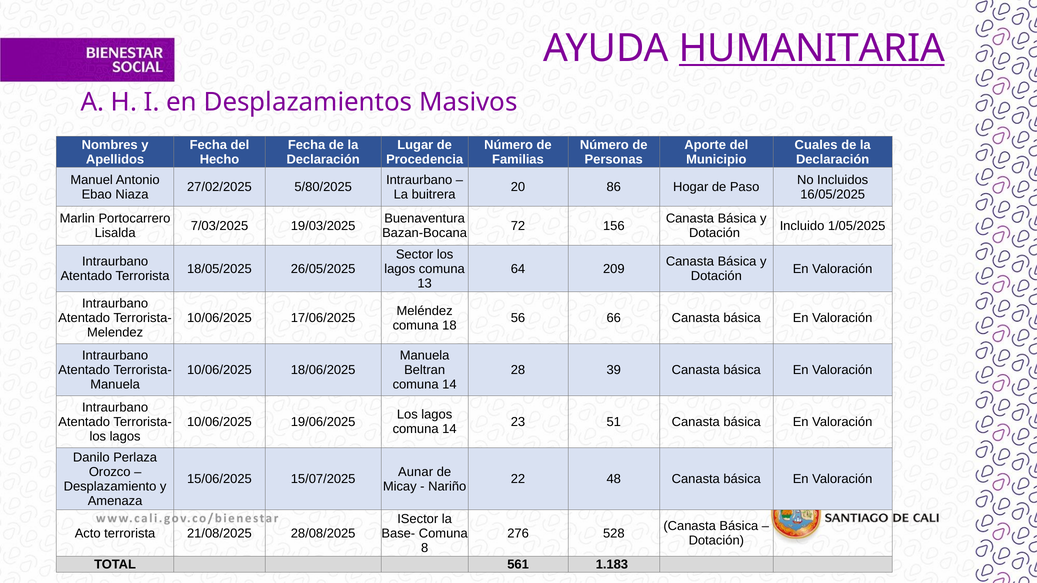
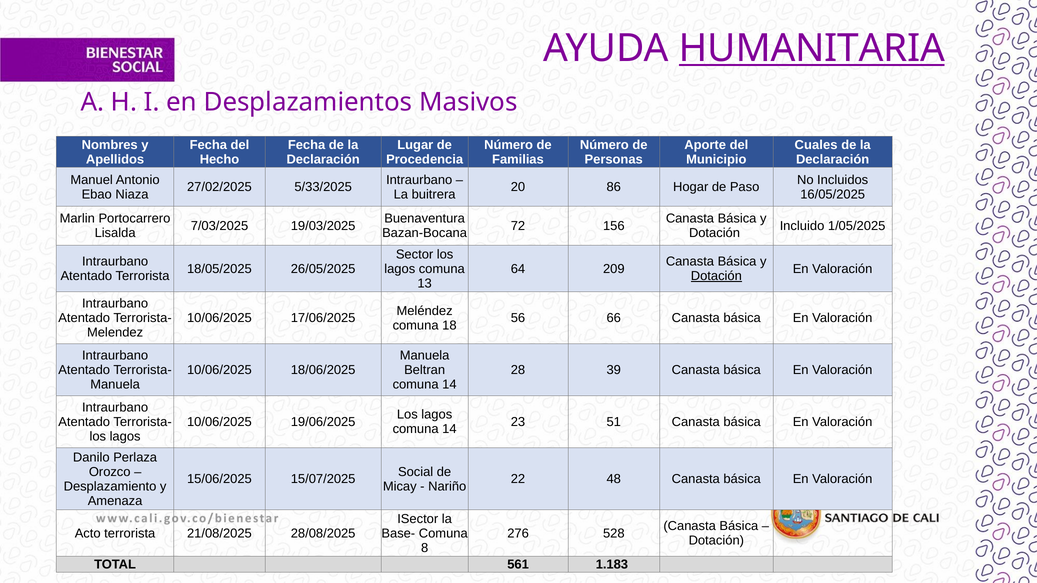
5/80/2025: 5/80/2025 -> 5/33/2025 (323, 187)
Dotación underline: none -> present (716, 276)
Aunar: Aunar -> Social (416, 472)
